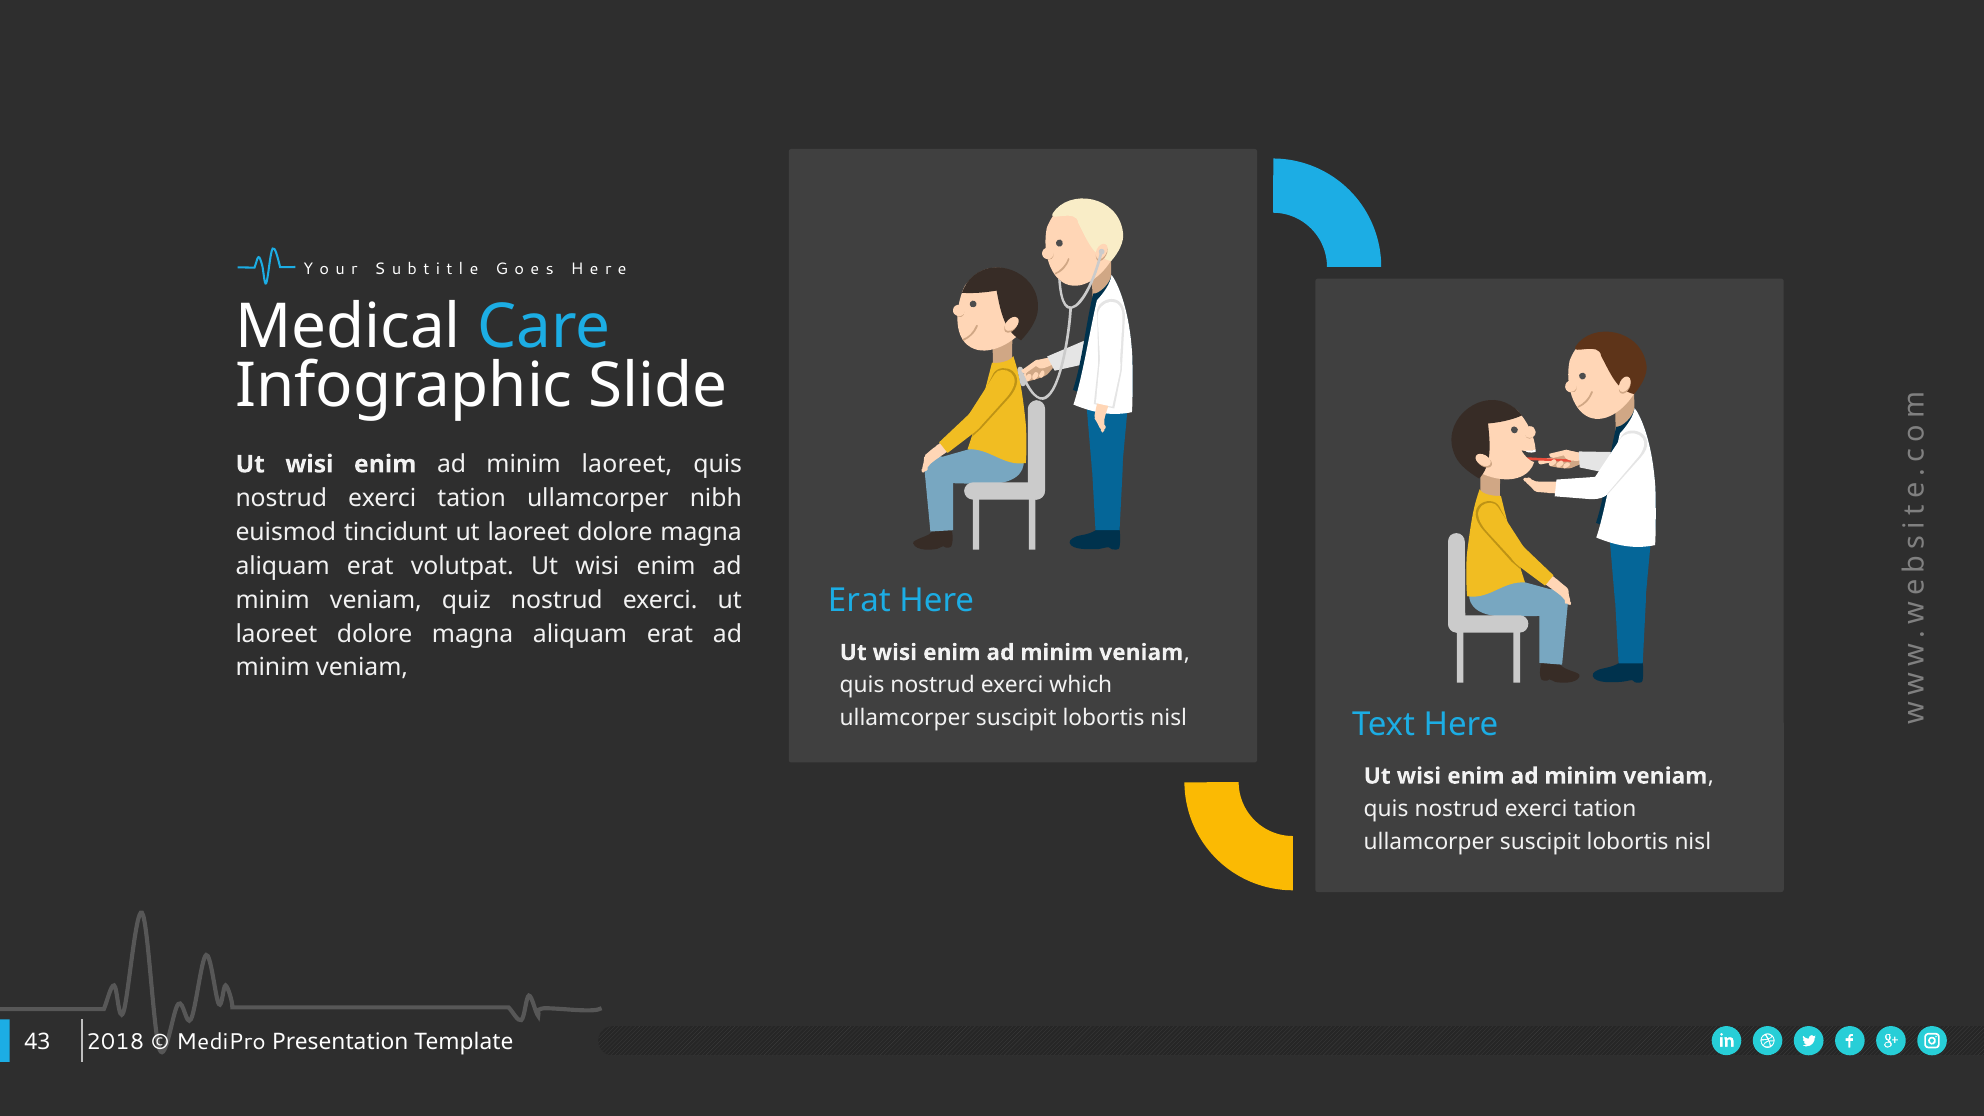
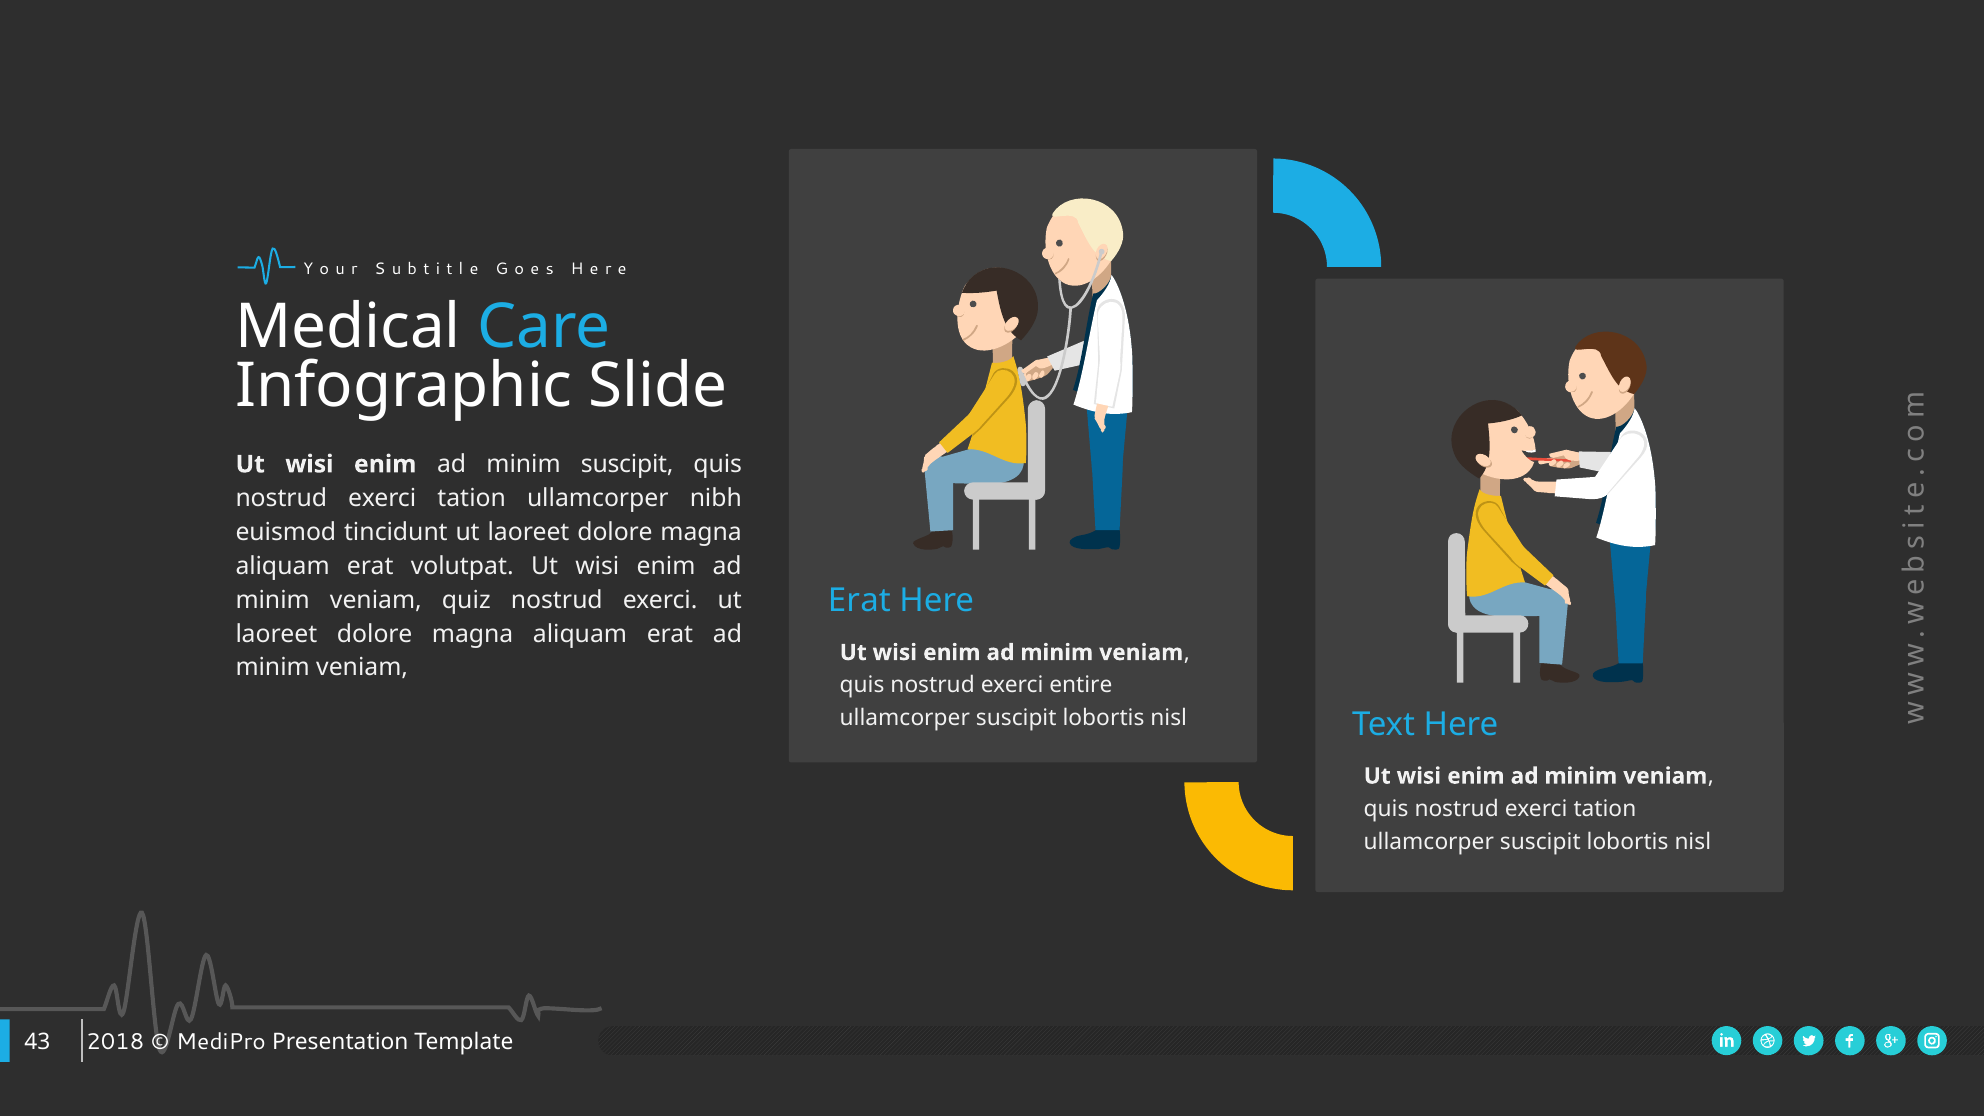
minim laoreet: laoreet -> suscipit (627, 464)
which: which -> entire (1081, 685)
